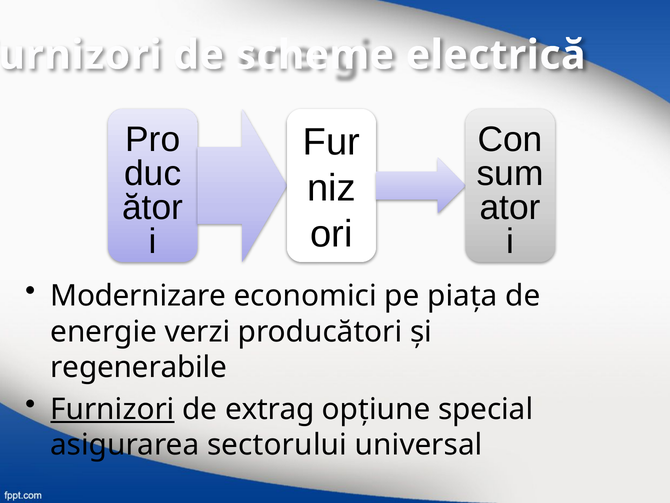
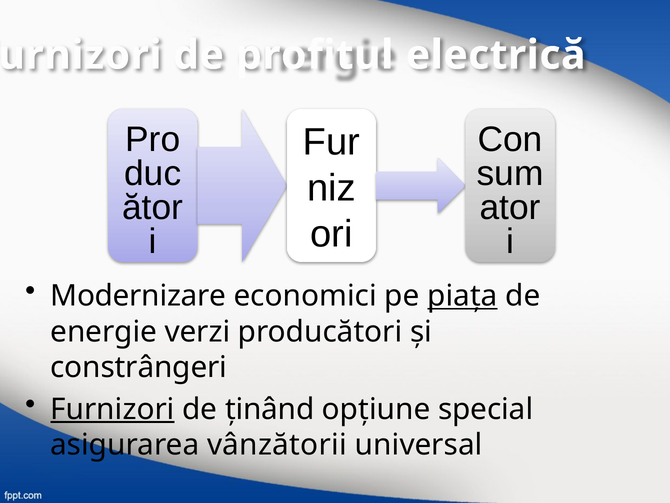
scheme: scheme -> profitul (315, 55)
piaţa underline: none -> present (462, 296)
regenerabile: regenerabile -> constrângeri (139, 367)
extrag: extrag -> ţinând (270, 409)
sectorului: sectorului -> vânzătorii (277, 445)
